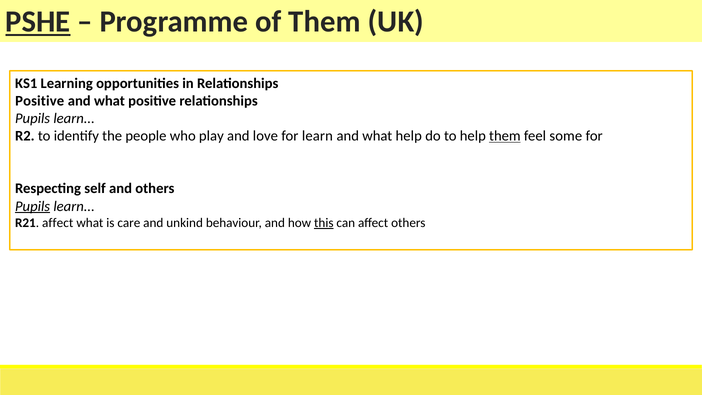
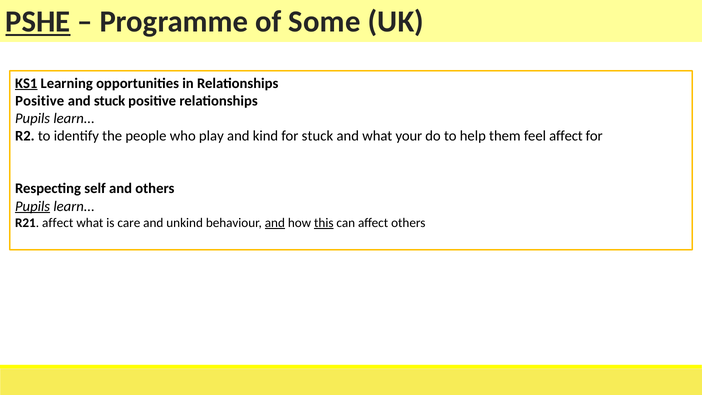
of Them: Them -> Some (325, 22)
KS1 underline: none -> present (26, 83)
what: what -> stuck (110, 101)
love: love -> kind (265, 136)
for learn: learn -> stuck (317, 136)
what help: help -> your (409, 136)
them underline: present -> none (505, 136)
feel some: some -> affect (566, 136)
and underline: none -> present (275, 223)
